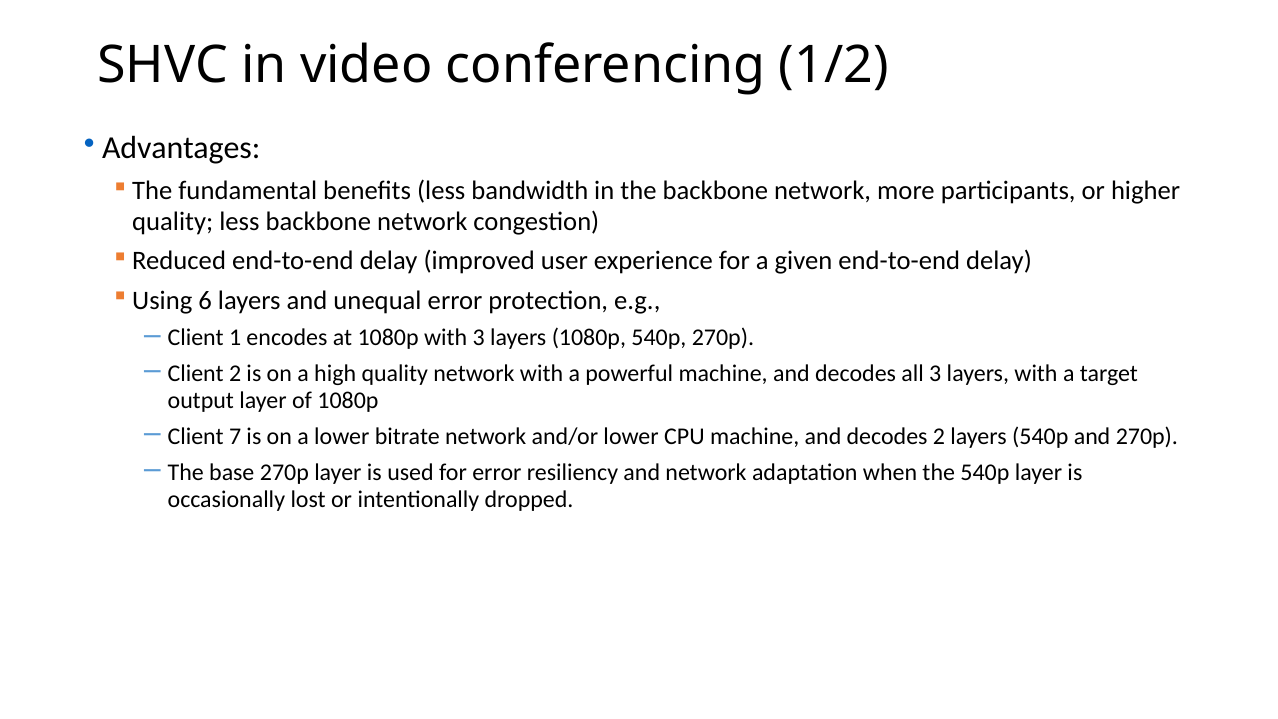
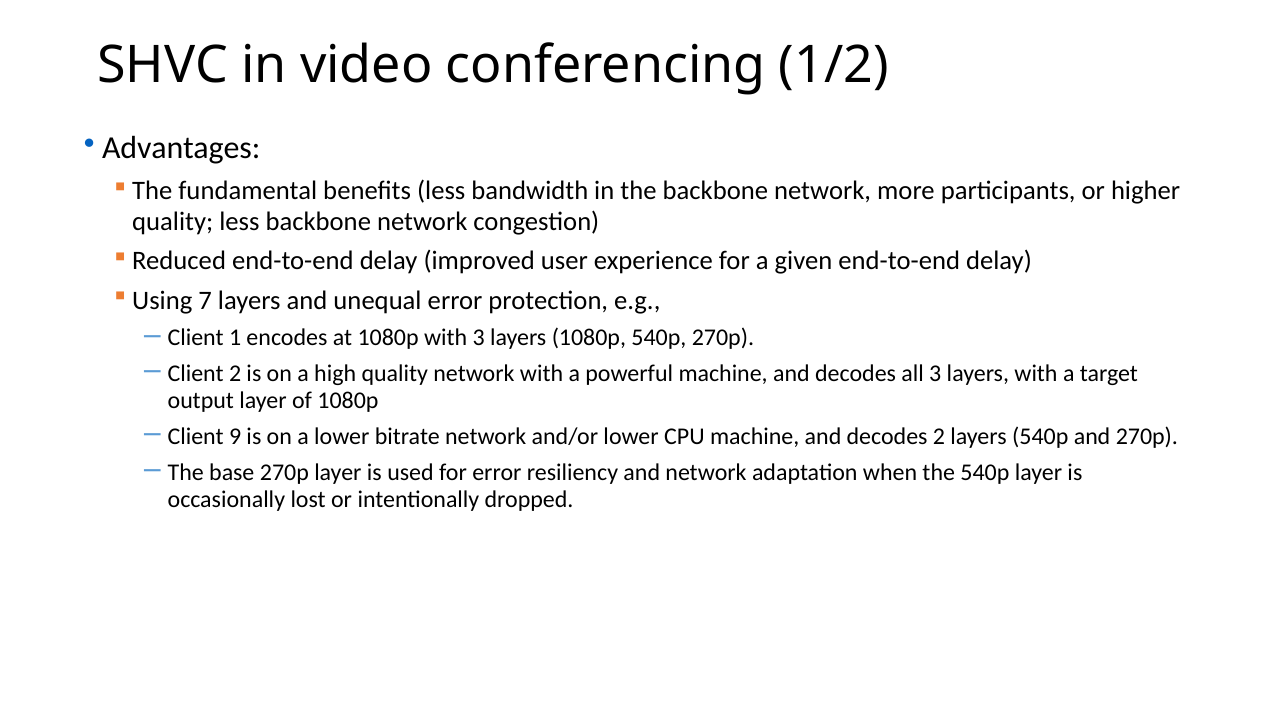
6: 6 -> 7 (205, 301)
7: 7 -> 9 (235, 437)
